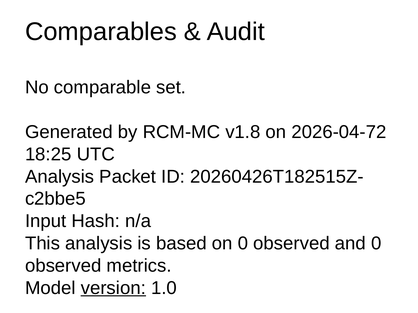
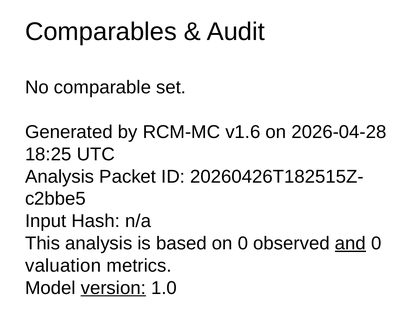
v1.8: v1.8 -> v1.6 (243, 132)
2026-04-72: 2026-04-72 -> 2026-04-28 (339, 132)
and underline: none -> present (350, 244)
observed: observed -> valuation (63, 266)
